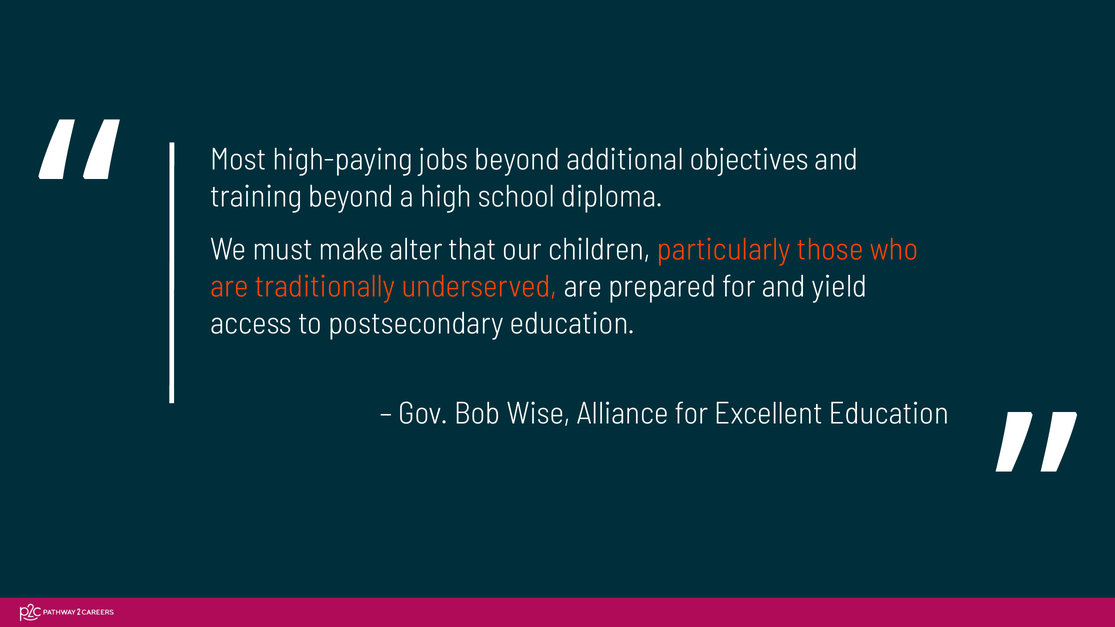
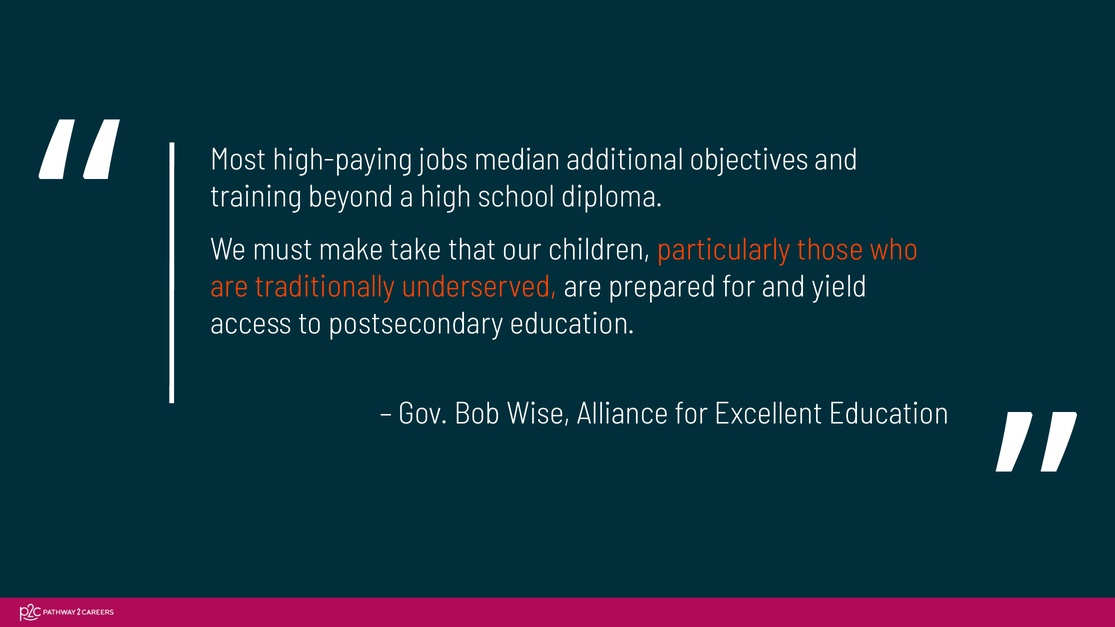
jobs beyond: beyond -> median (517, 160)
alter: alter -> take (416, 249)
